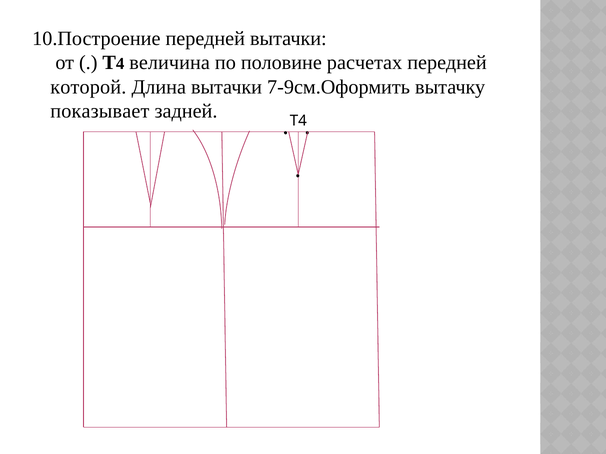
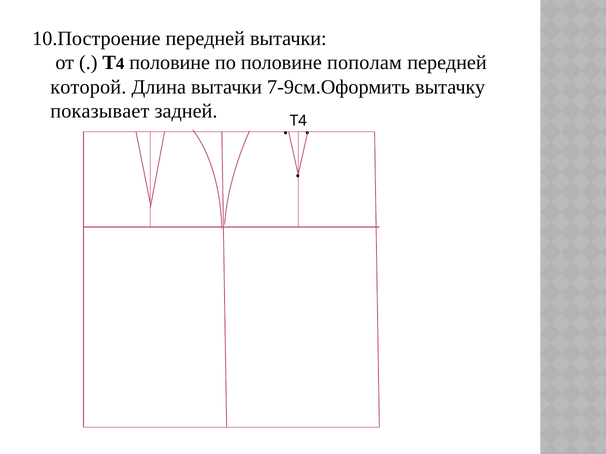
величина: величина -> половине (170, 63)
расчетах: расчетах -> пополам (364, 63)
